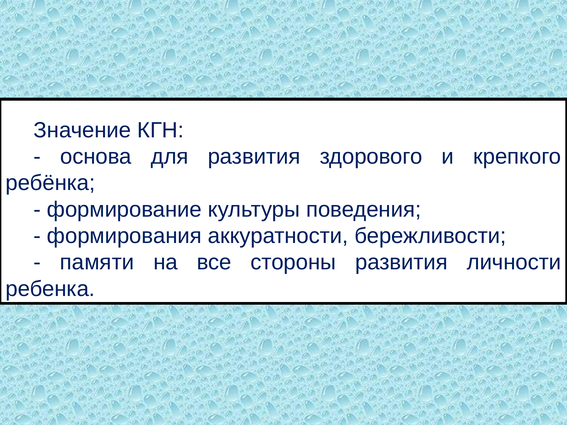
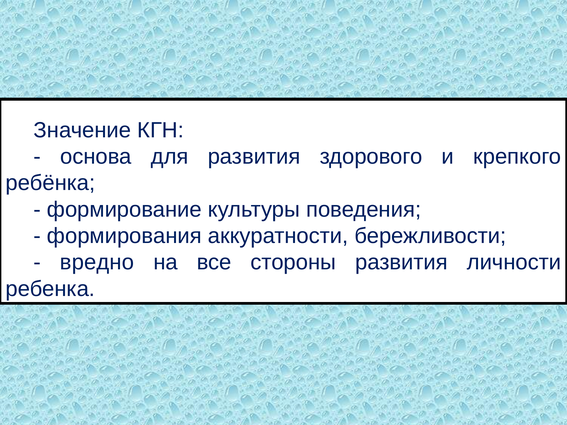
памяти: памяти -> вредно (97, 263)
